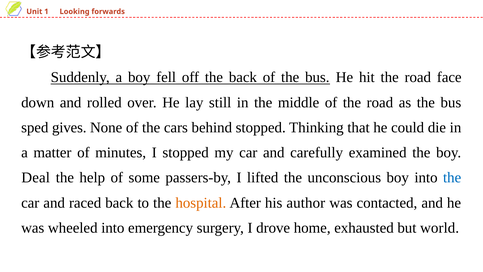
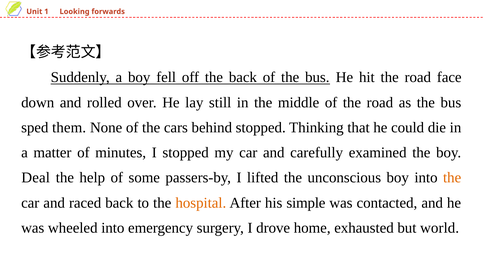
gives: gives -> them (69, 127)
the colour: blue -> orange (452, 177)
author: author -> simple (306, 203)
